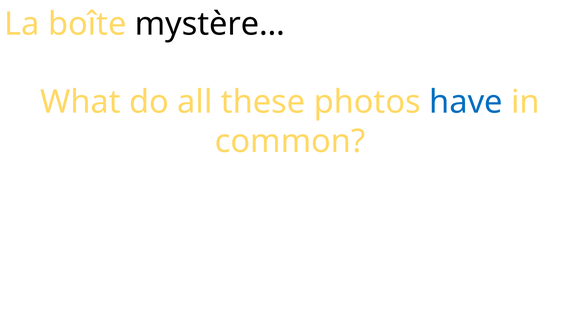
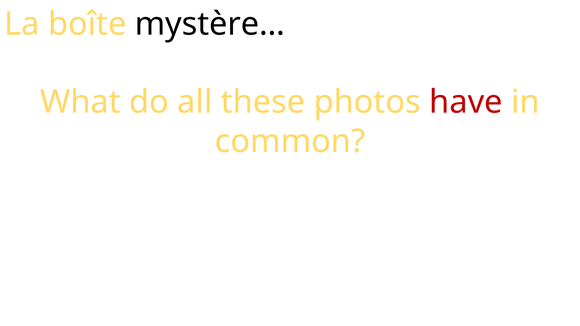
have colour: blue -> red (466, 102)
